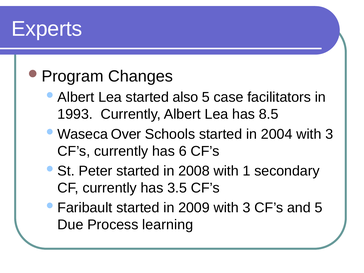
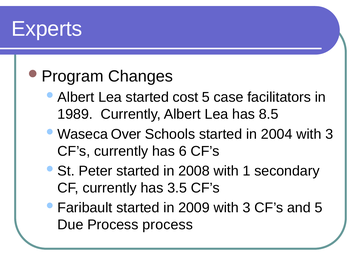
also: also -> cost (185, 97)
1993: 1993 -> 1989 (75, 114)
Process learning: learning -> process (168, 225)
